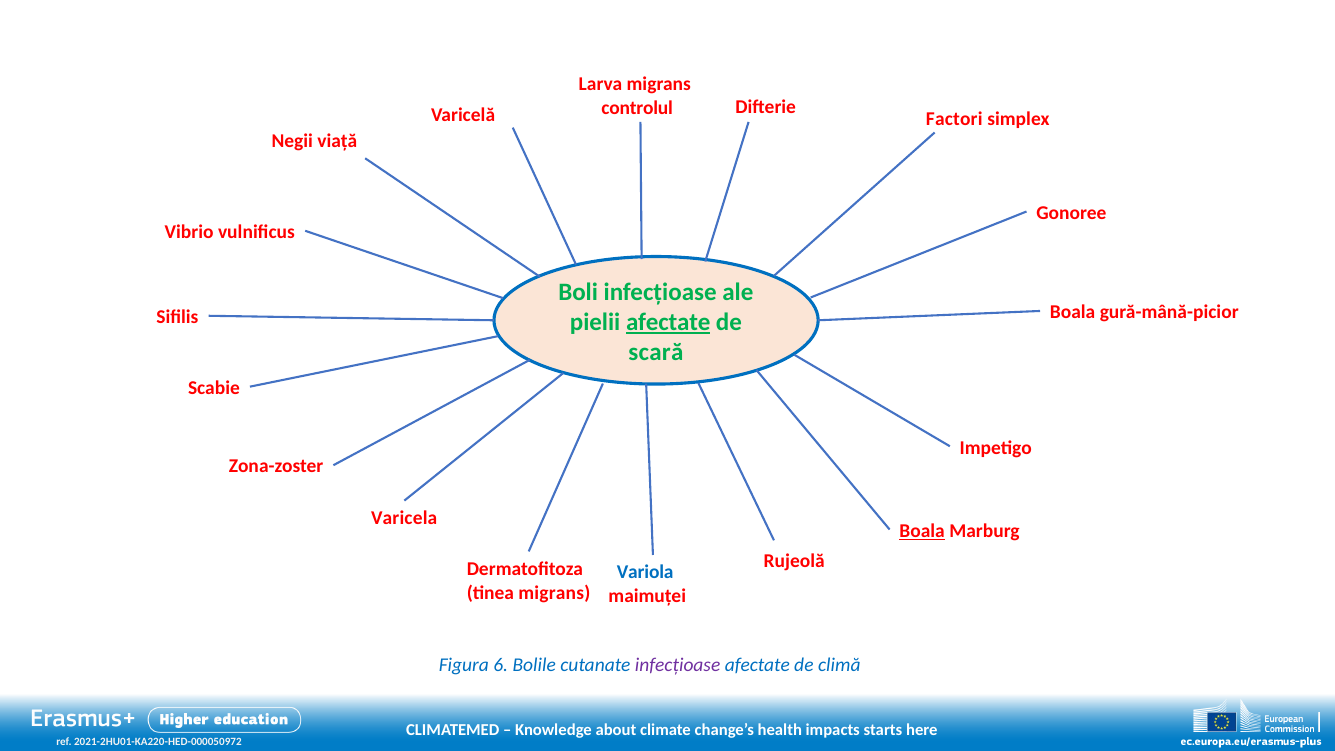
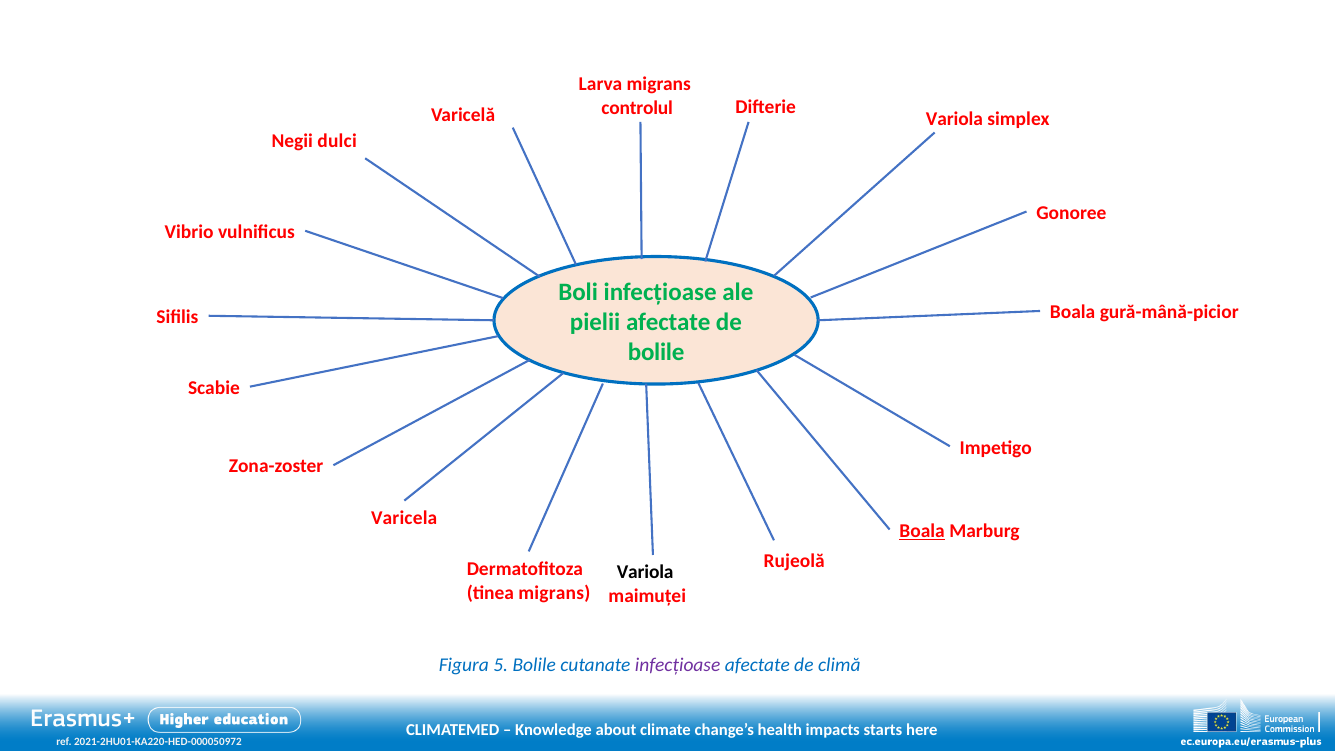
Factori: Factori -> Variola (954, 120)
viață: viață -> dulci (337, 141)
afectate underline: present -> none (668, 322)
scară: scară -> bolile (656, 352)
Variola colour: blue -> black (645, 572)
6: 6 -> 5 (501, 665)
